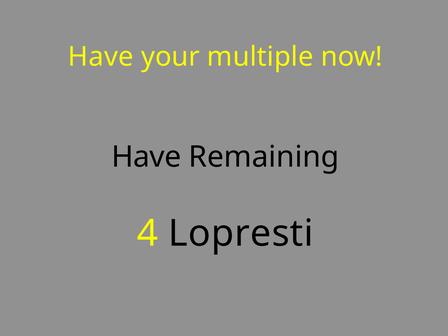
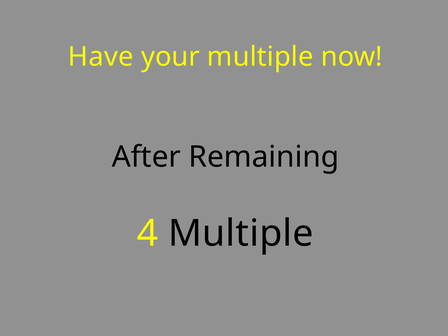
Have: Have -> After (146, 157)
4 Lopresti: Lopresti -> Multiple (241, 234)
